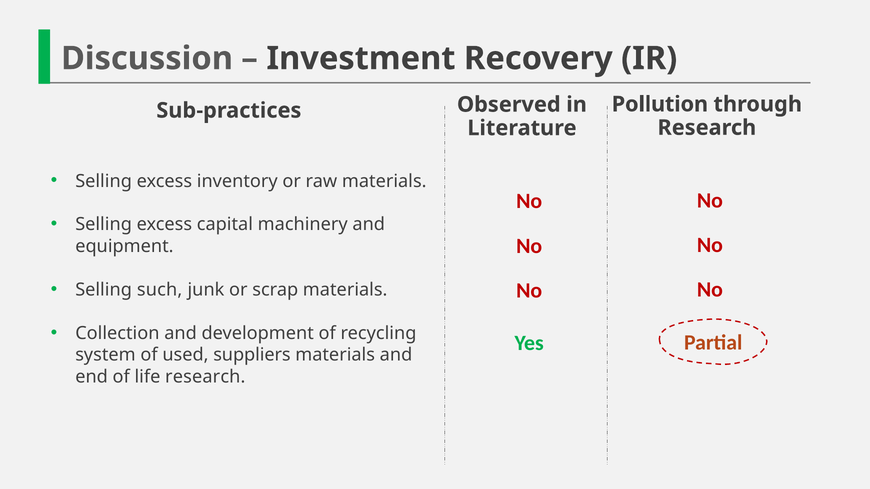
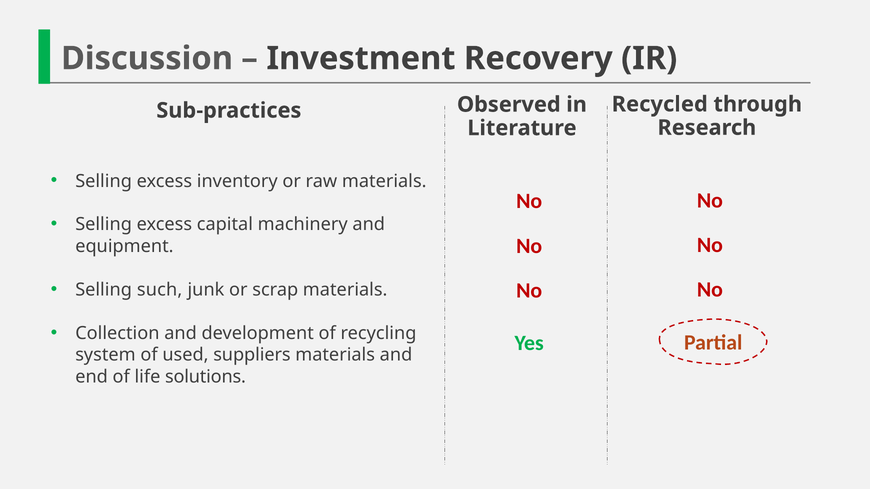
Pollution: Pollution -> Recycled (660, 104)
life research: research -> solutions (205, 377)
